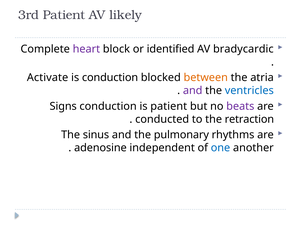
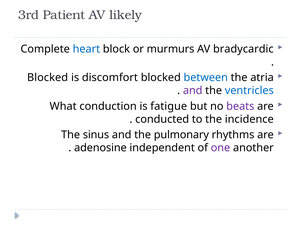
heart colour: purple -> blue (86, 49)
identified: identified -> murmurs (171, 49)
Activate: Activate -> Blocked (48, 77)
is conduction: conduction -> discomfort (110, 77)
between colour: orange -> blue (206, 77)
Signs: Signs -> What (63, 106)
is patient: patient -> fatigue (169, 106)
retraction: retraction -> incidence (249, 119)
one colour: blue -> purple (220, 148)
